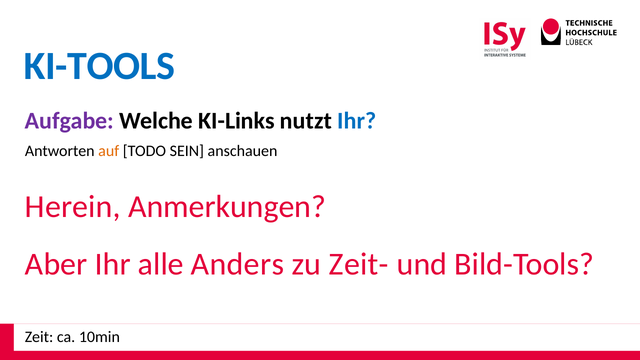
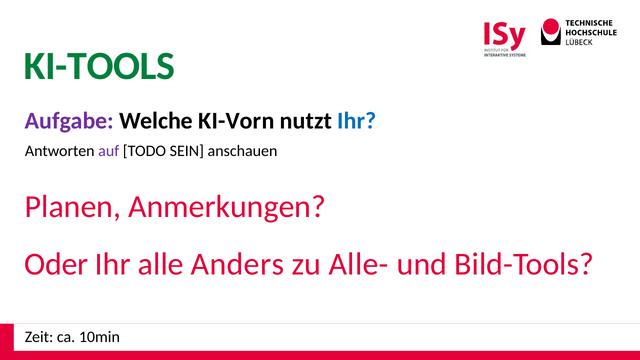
KI-TOOLS colour: blue -> green (99, 66)
KI-Links: KI-Links -> KI-Vorn (236, 121)
auf colour: orange -> purple (109, 151)
Herein: Herein -> Planen (73, 207)
Aber: Aber -> Oder (56, 264)
Zeit-: Zeit- -> Alle- (359, 264)
